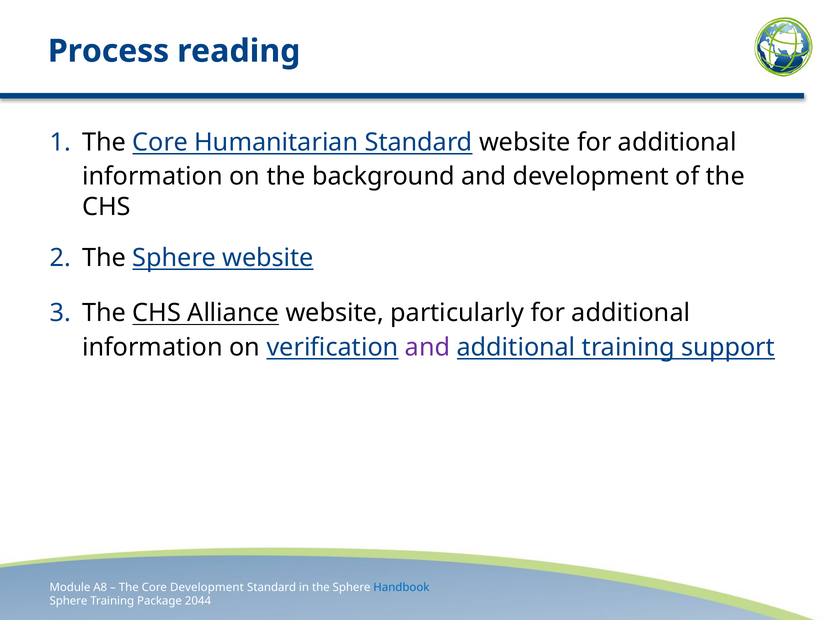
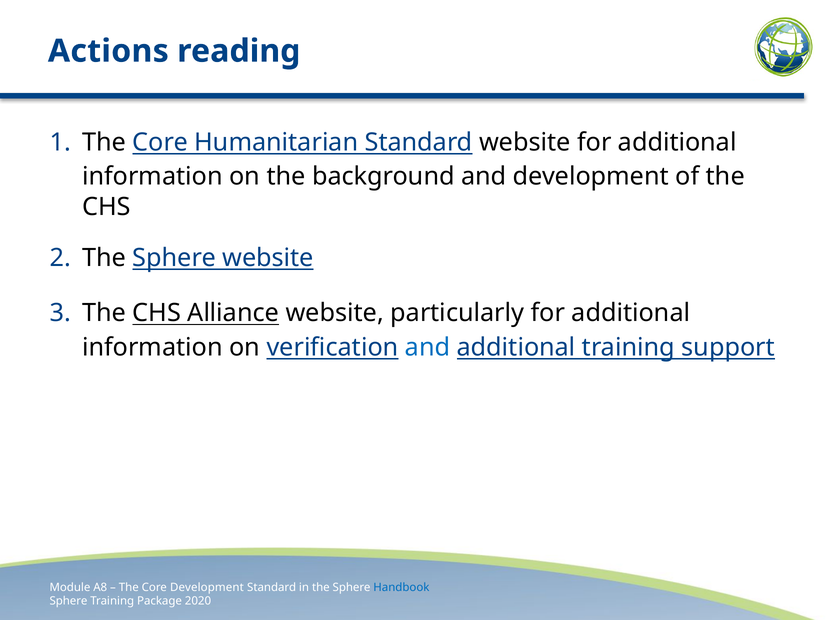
Process: Process -> Actions (108, 51)
and colour: purple -> blue (428, 348)
2044: 2044 -> 2020 (198, 601)
